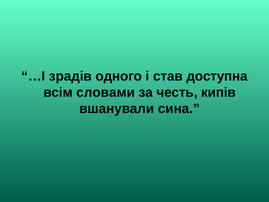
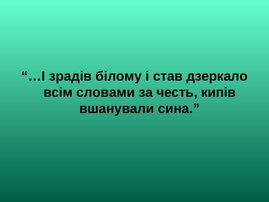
одного: одного -> білому (119, 76)
доступна: доступна -> дзеркало (217, 76)
